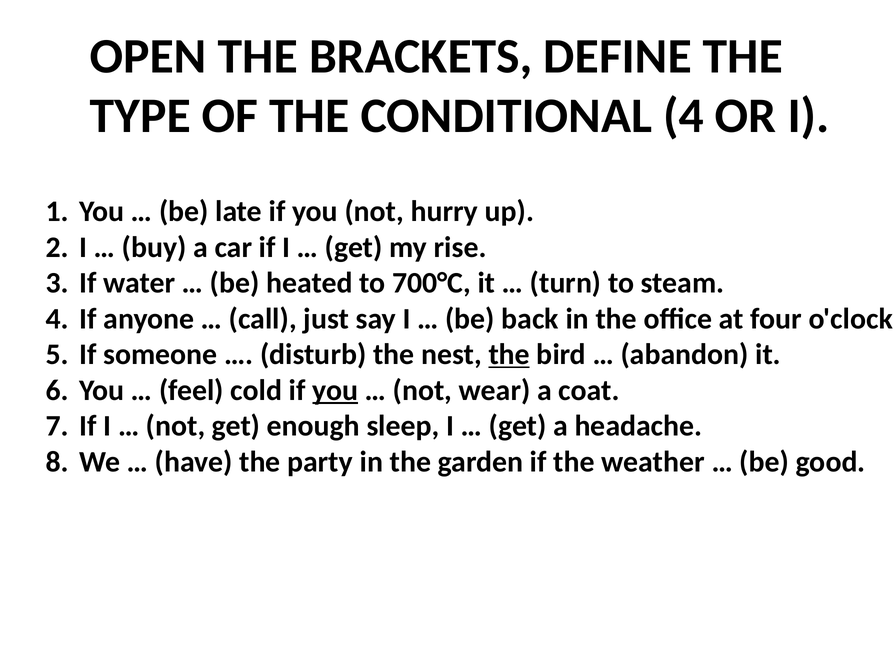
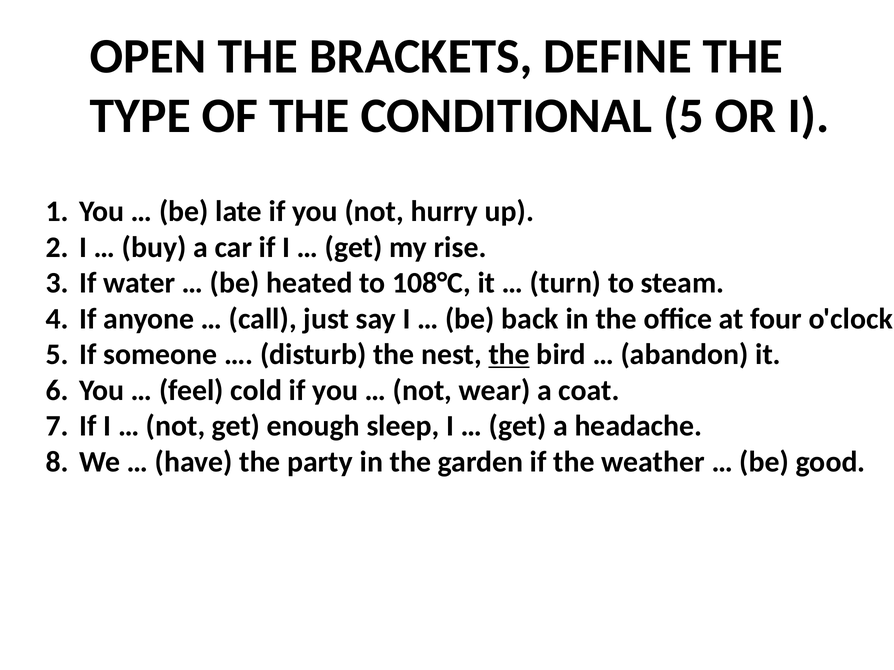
CONDITIONAL 4: 4 -> 5 (684, 116)
700°C: 700°C -> 108°C (431, 283)
you underline: present -> none (335, 391)
